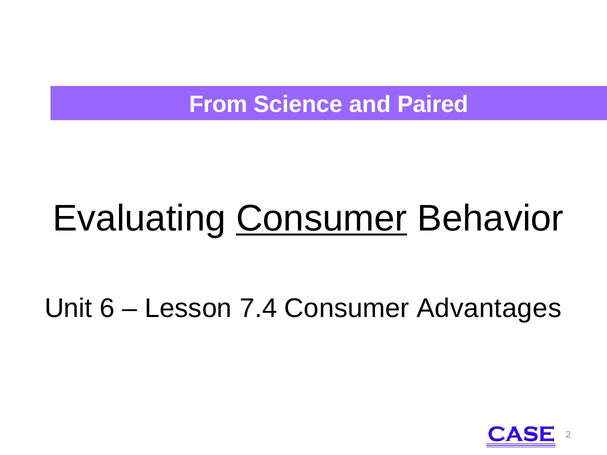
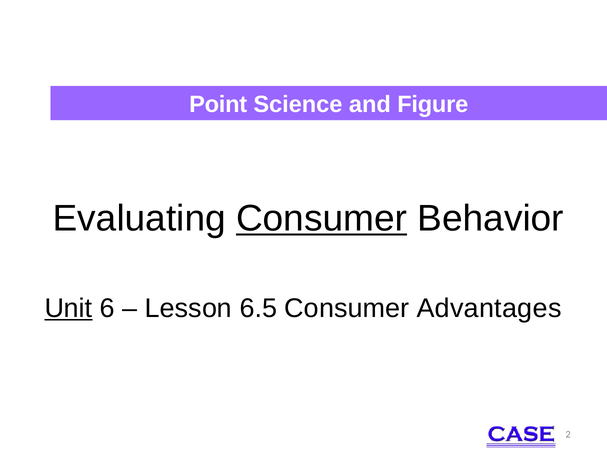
From: From -> Point (218, 105)
Paired: Paired -> Figure (433, 105)
Unit underline: none -> present (68, 308)
7.4: 7.4 -> 6.5 (258, 308)
